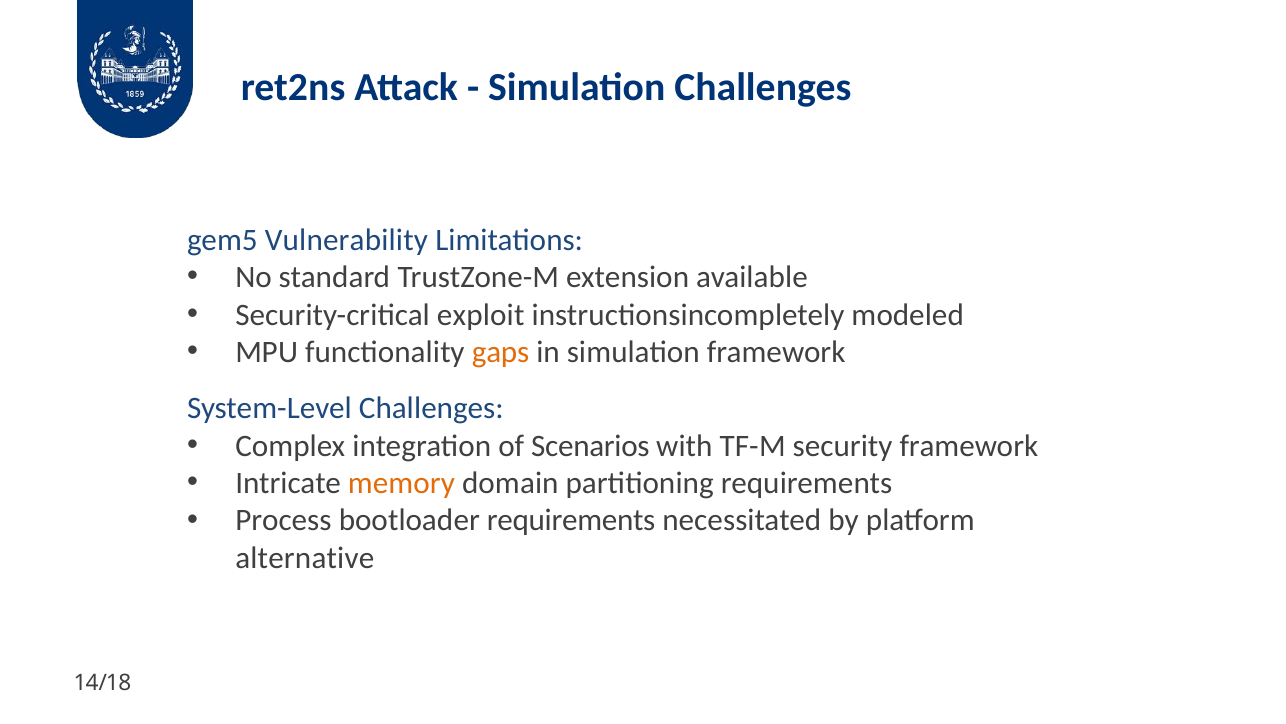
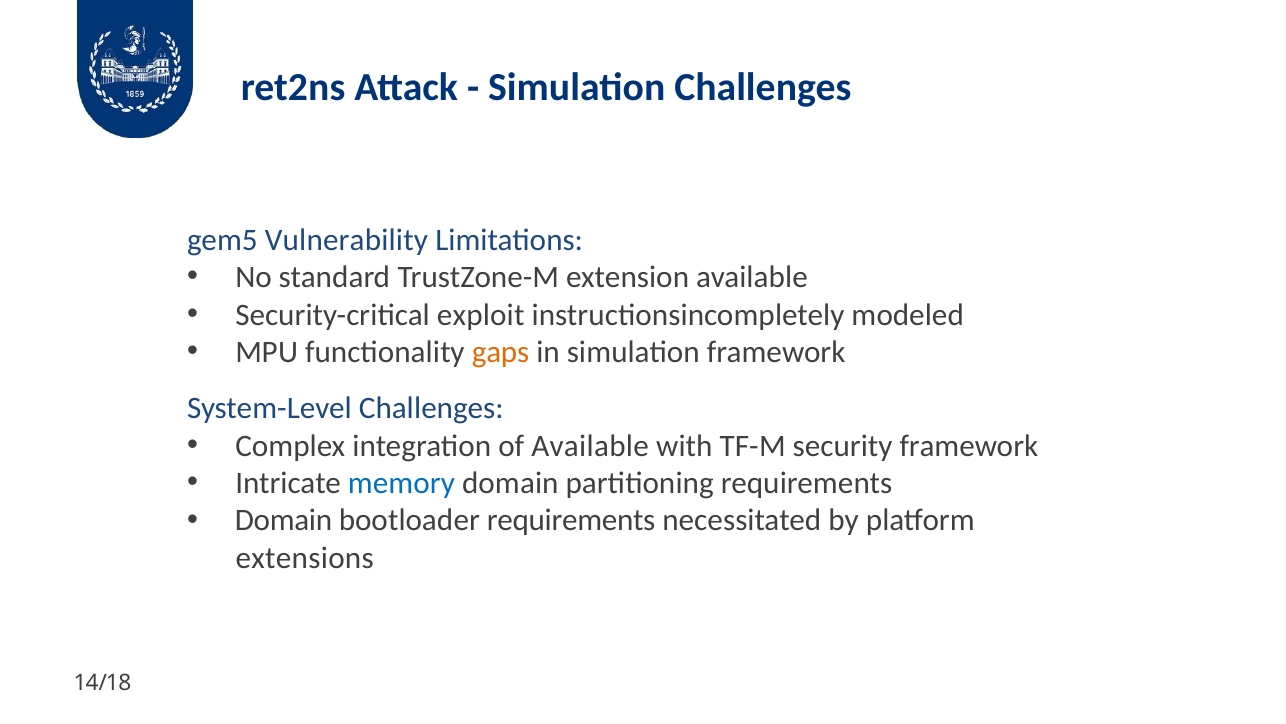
of Scenarios: Scenarios -> Available (590, 446)
memory colour: orange -> blue (401, 483)
Process: Process -> Domain (284, 520)
alternative: alternative -> extensions (305, 558)
